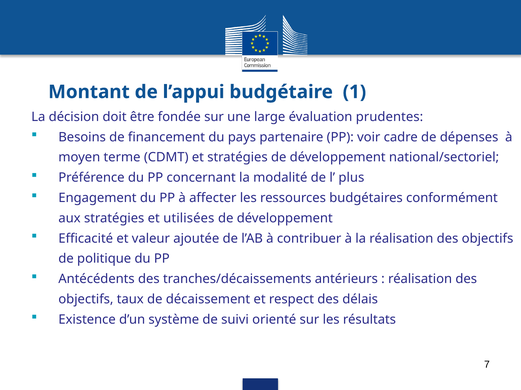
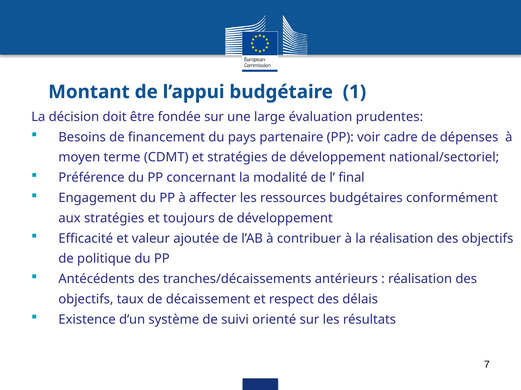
plus: plus -> final (352, 178)
utilisées: utilisées -> toujours (189, 219)
